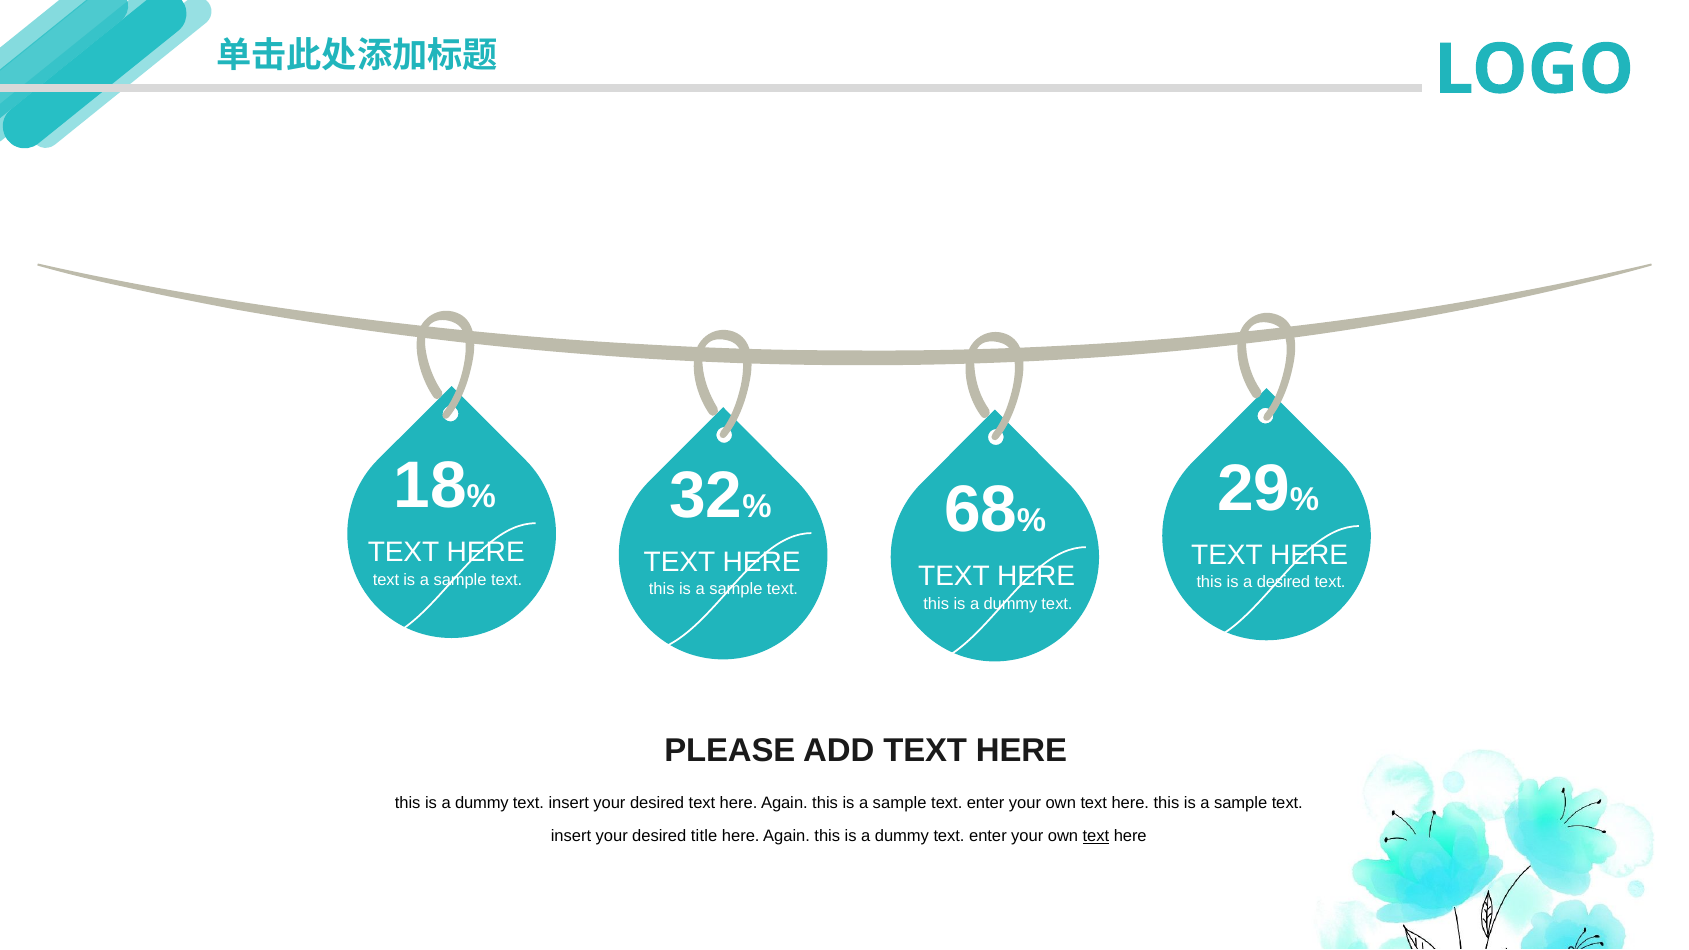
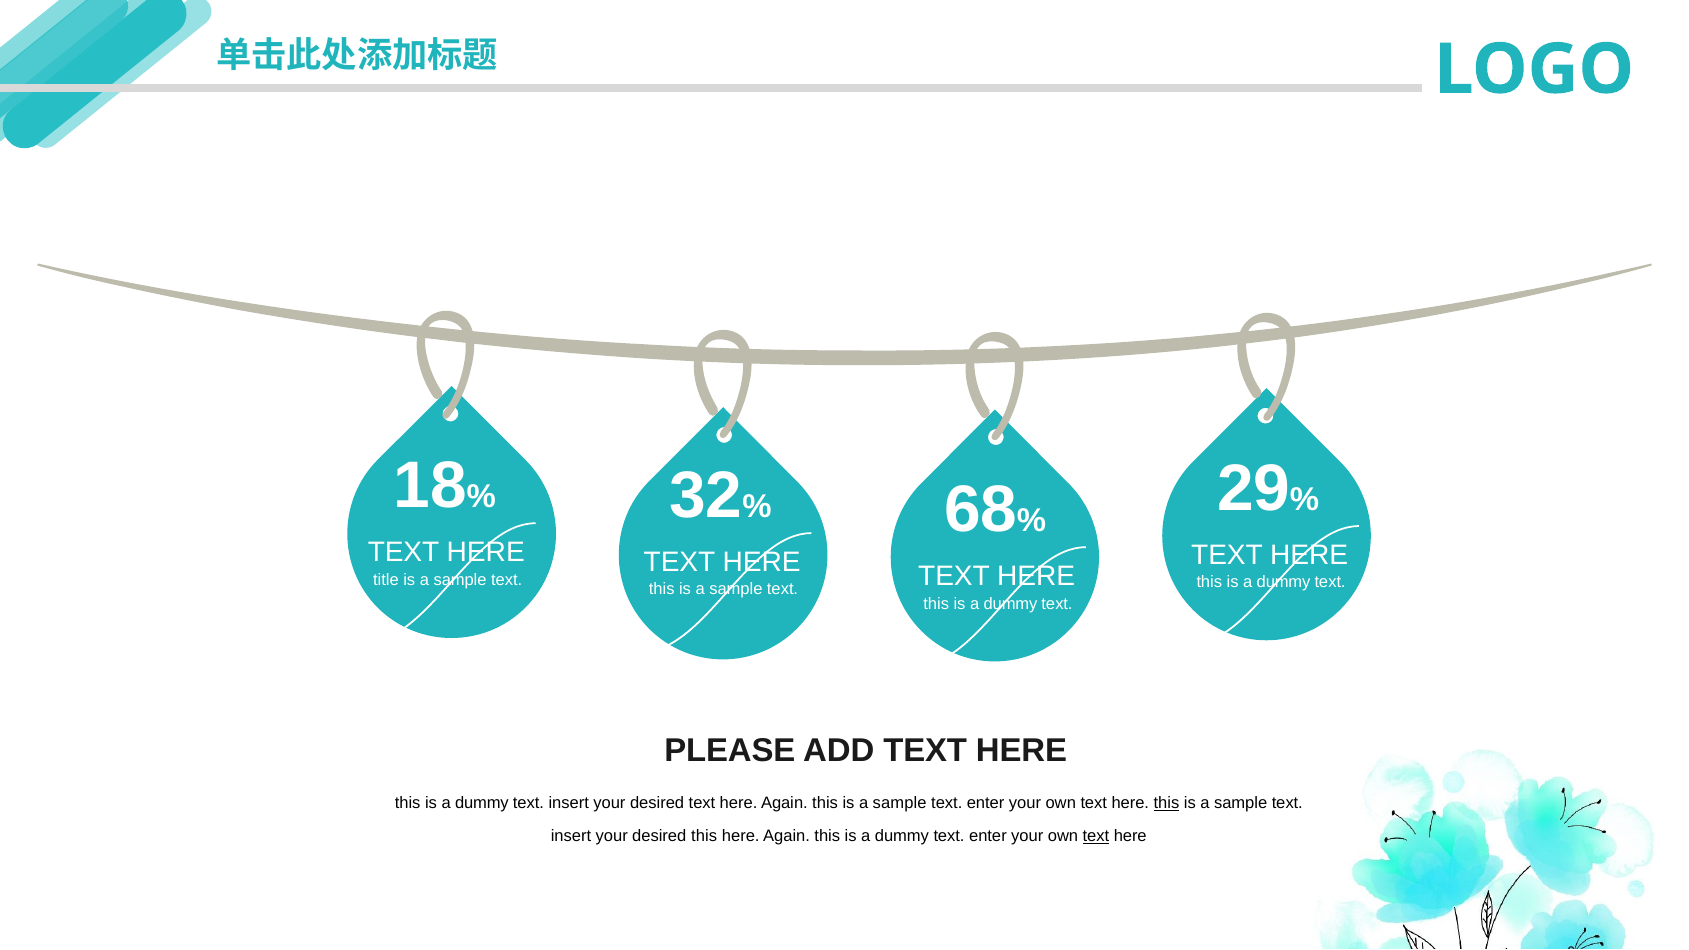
text: text -> title (386, 580)
desired: desired -> dummy (1284, 583)
this underline: none -> present (1166, 804)
desired title: title -> this (704, 836)
